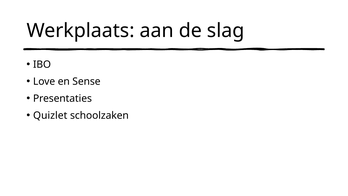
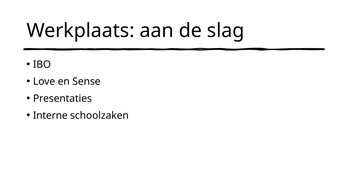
Quizlet: Quizlet -> Interne (50, 115)
